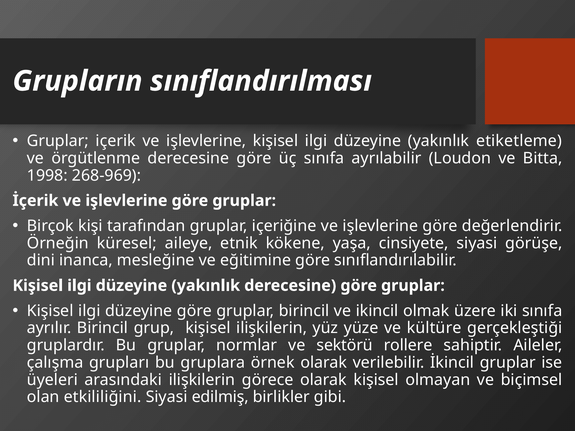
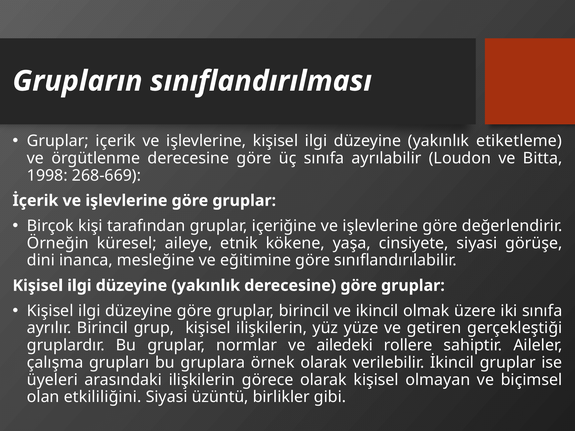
268-969: 268-969 -> 268-669 (106, 176)
kültüre: kültüre -> getiren (434, 328)
sektörü: sektörü -> ailedeki (345, 345)
edilmiş: edilmiş -> üzüntü (220, 397)
